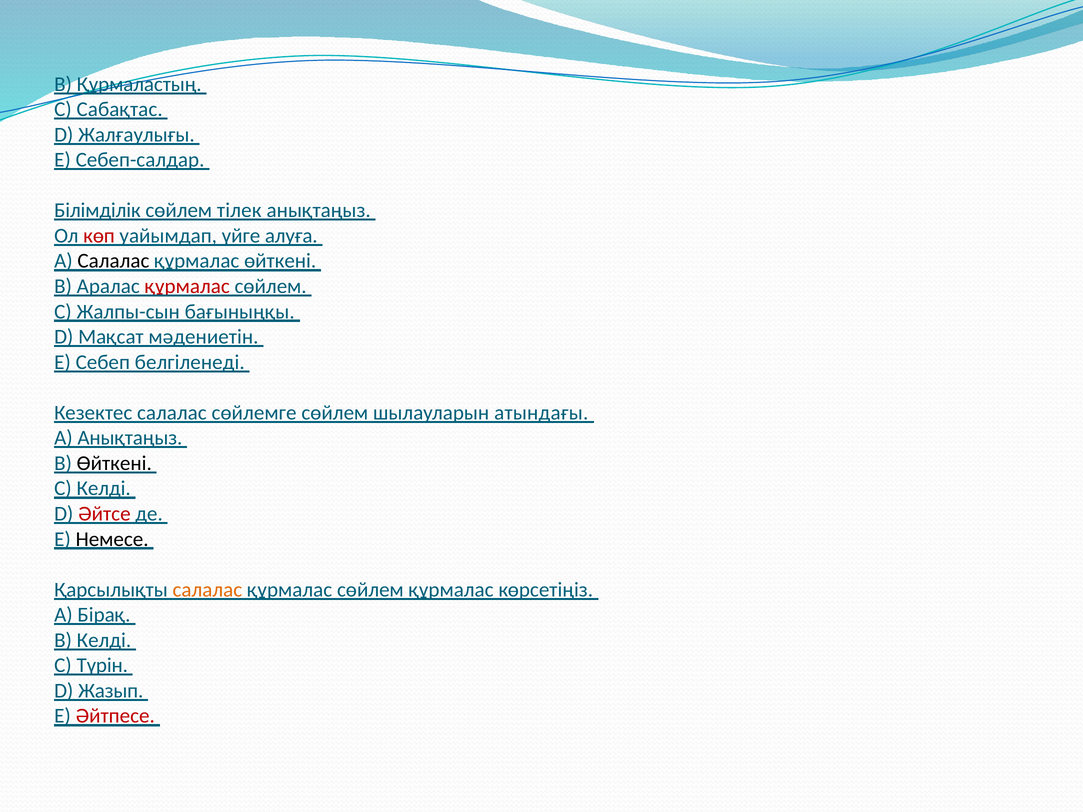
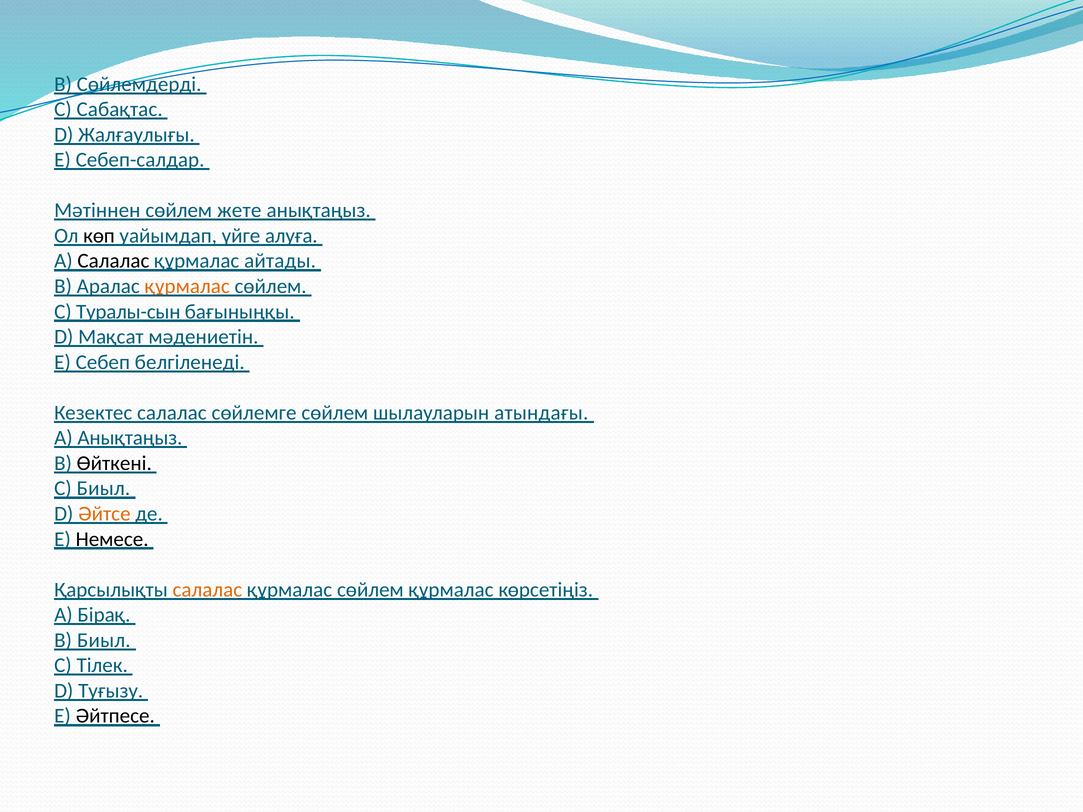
Құрмаластың: Құрмаластың -> Сөйлемдерді (139, 84)
Білімділік: Білімділік -> Мәтіннен (97, 211)
тілек: тілек -> жете (239, 211)
көп colour: red -> black (99, 236)
құрмалас өйткені: өйткені -> айтады (280, 261)
құрмалас colour: red -> orange (187, 286)
Жалпы-сын: Жалпы-сын -> Туралы-сын (128, 312)
С Келді: Келді -> Биыл (104, 489)
Әйтсе colour: red -> orange (104, 514)
В Келді: Келді -> Биыл (104, 640)
Түрін: Түрін -> Тілек (102, 666)
Жазып: Жазып -> Туғызу (111, 691)
Әйтпесе colour: red -> black (115, 716)
